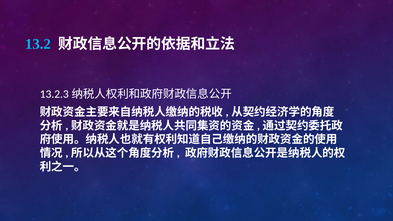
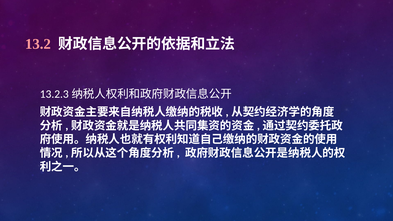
13.2 colour: light blue -> pink (38, 44)
